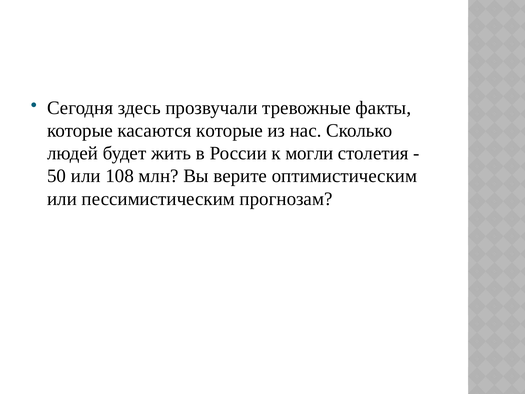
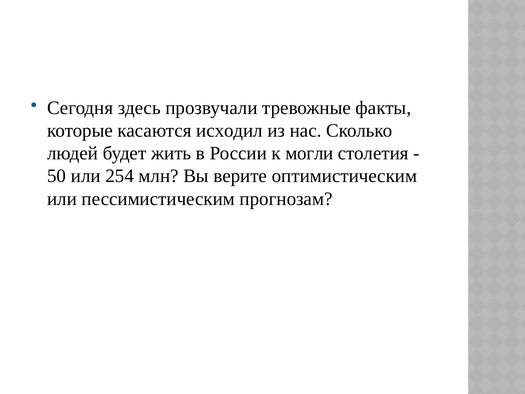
касаются которые: которые -> исходил (230, 130)
108: 108 -> 254 (120, 176)
